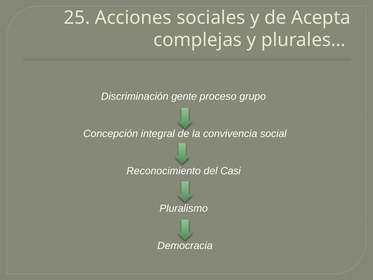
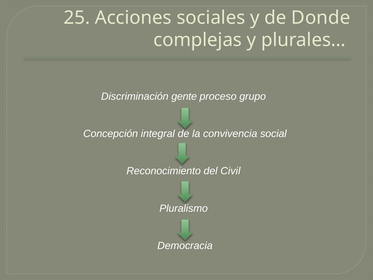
Acepta: Acepta -> Donde (321, 18)
Casi: Casi -> Civil (230, 171)
